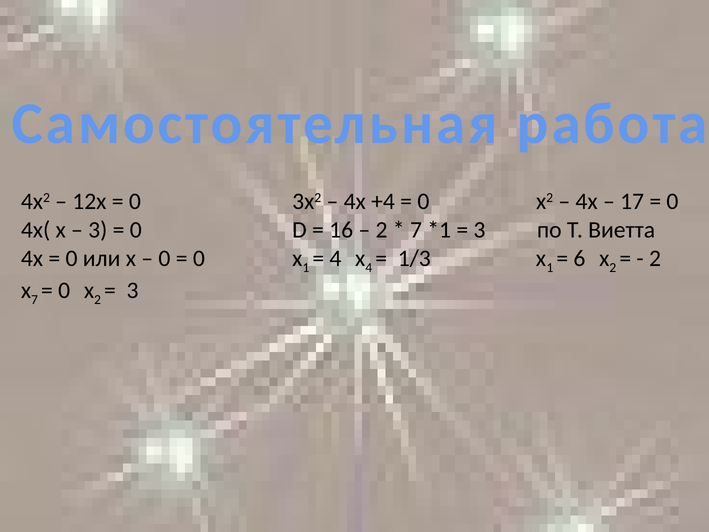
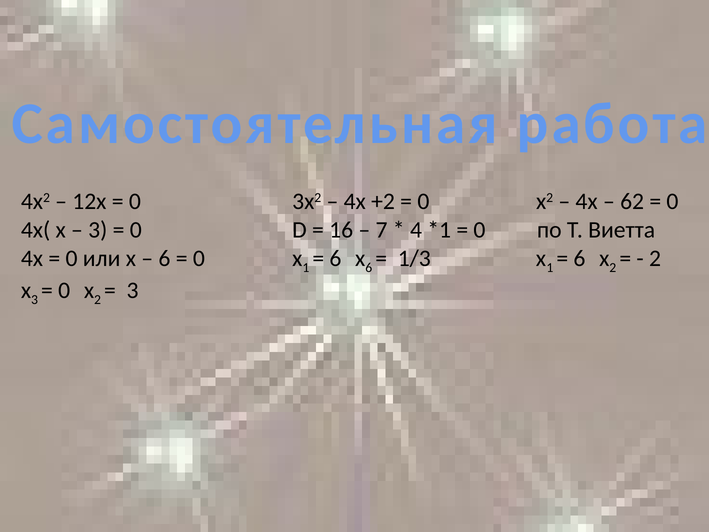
+4: +4 -> +2 (383, 201)
17: 17 -> 62 (632, 201)
2: 2 -> 7 (381, 230)
7: 7 -> 4 (416, 230)
3: 3 -> 0 (479, 230)
0: 0 -> 6 (164, 258)
4: 4 -> 6 (335, 258)
х 4: 4 -> 6 (369, 267)
х 7: 7 -> 3 (35, 300)
